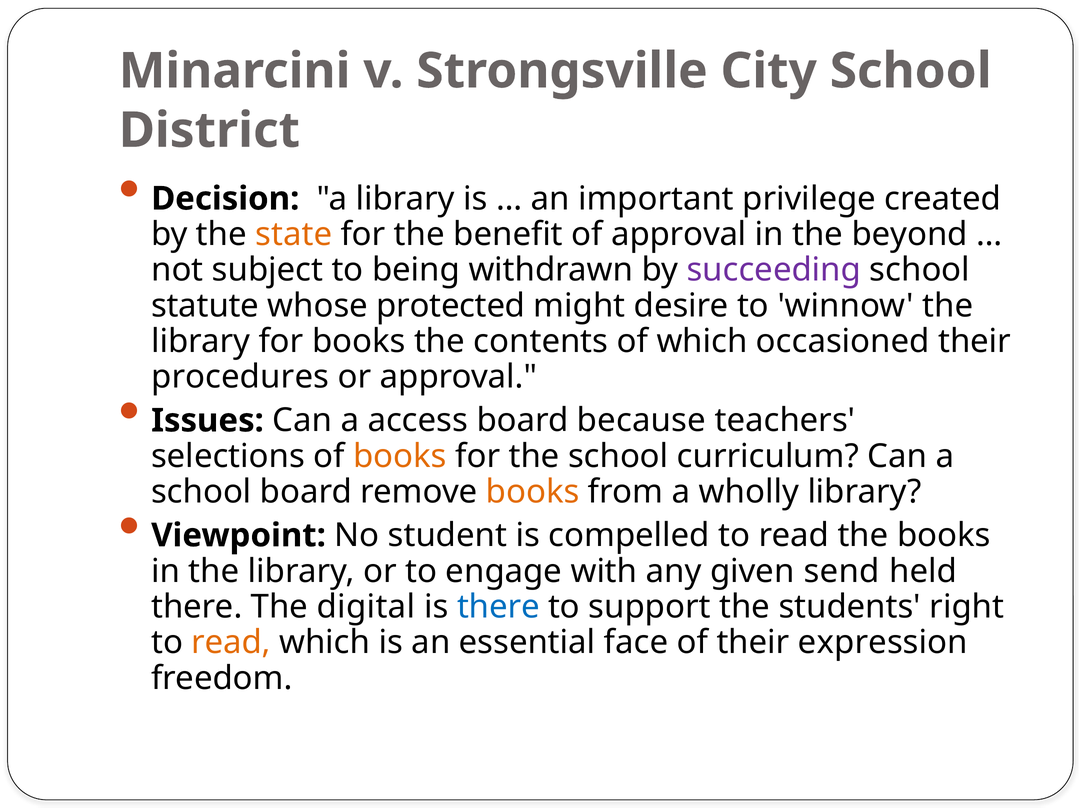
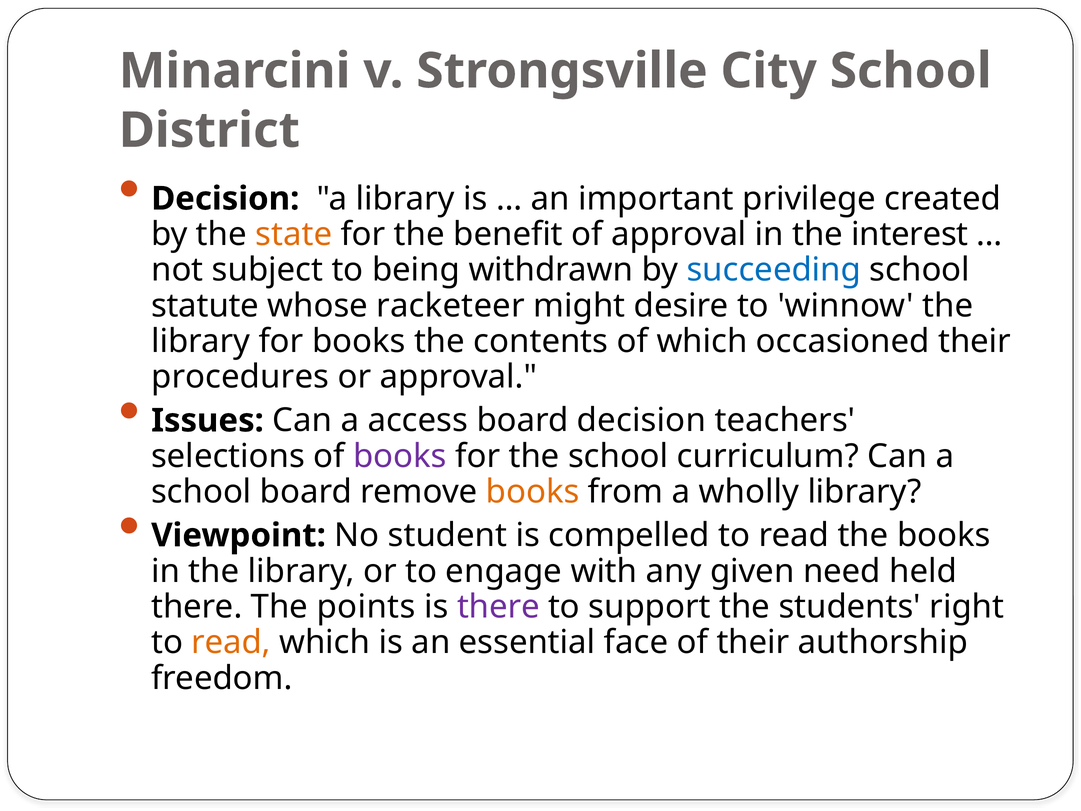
beyond: beyond -> interest (910, 234)
succeeding colour: purple -> blue (774, 270)
protected: protected -> racketeer (451, 306)
board because: because -> decision (641, 420)
books colour: orange -> purple (400, 456)
send: send -> need (842, 571)
digital: digital -> points (366, 607)
there colour: blue -> purple (498, 607)
expression: expression -> authorship (883, 642)
